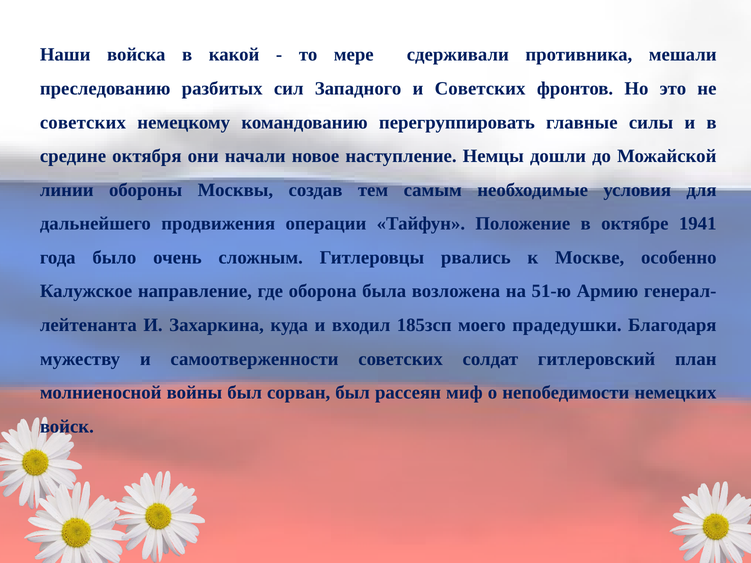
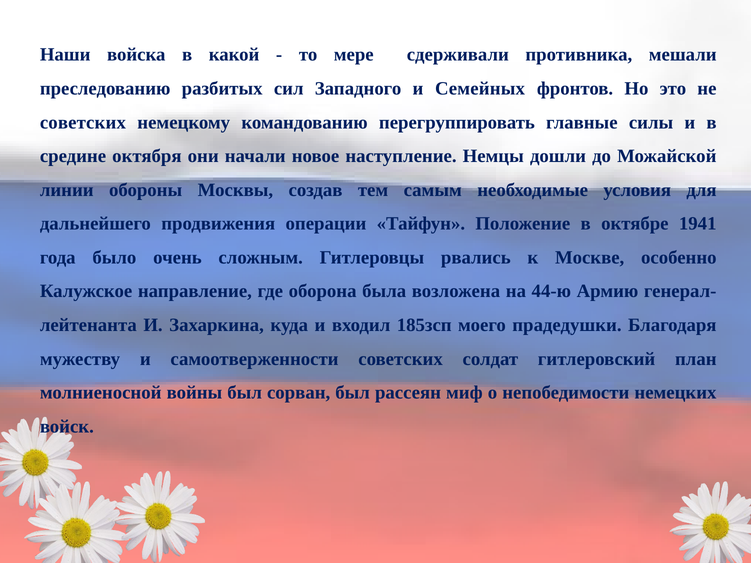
и Советских: Советских -> Семейных (480, 89)
51-ю: 51-ю -> 44-ю (551, 291)
